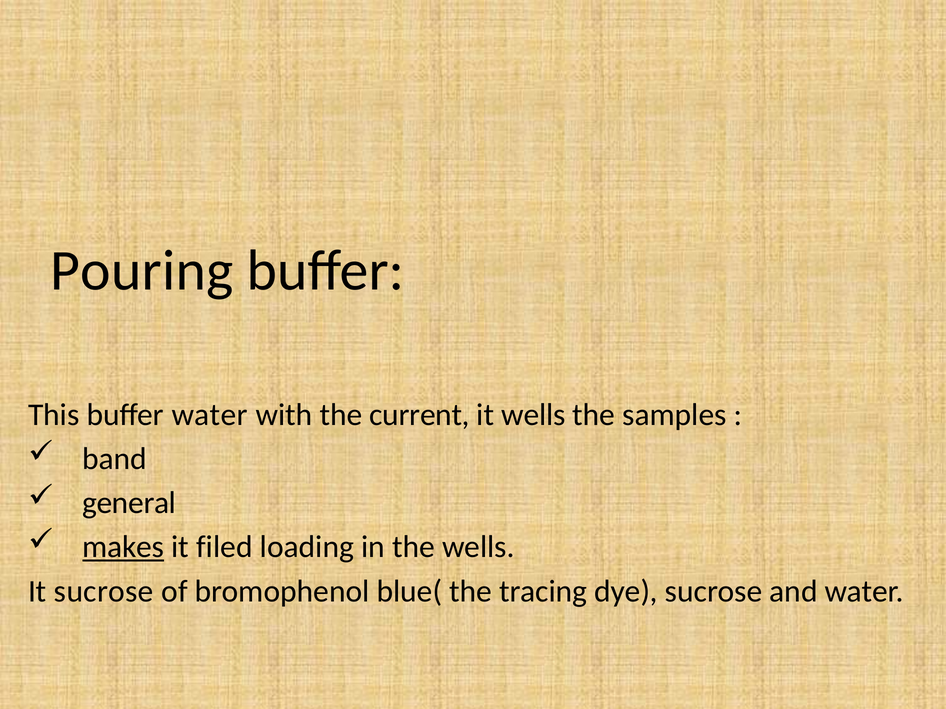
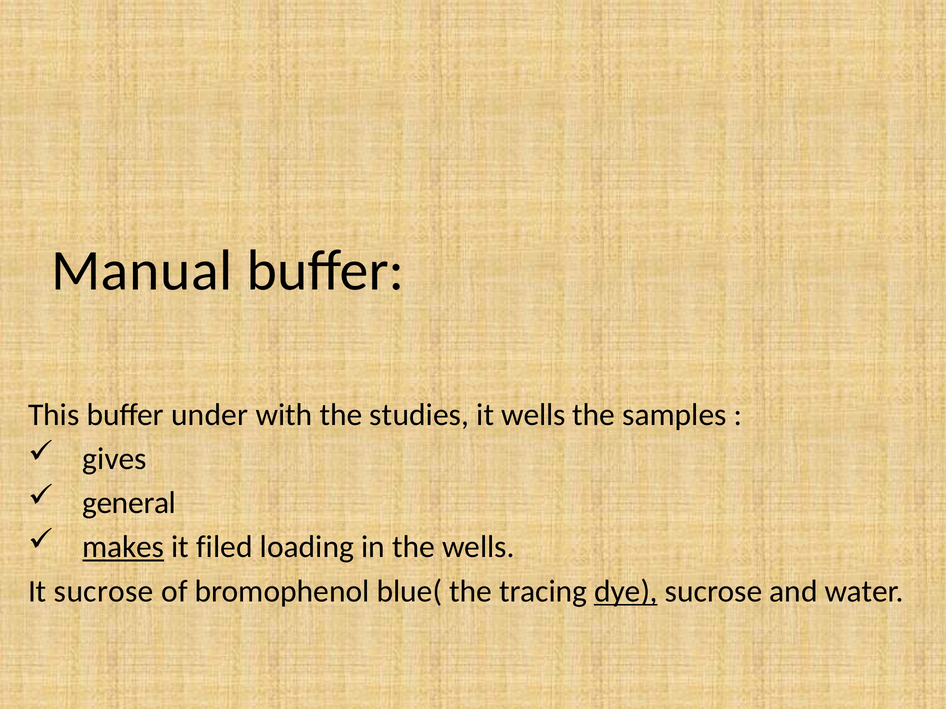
Pouring: Pouring -> Manual (142, 271)
buffer water: water -> under (210, 415)
current: current -> studies (419, 415)
band: band -> gives (115, 459)
dye underline: none -> present (626, 592)
